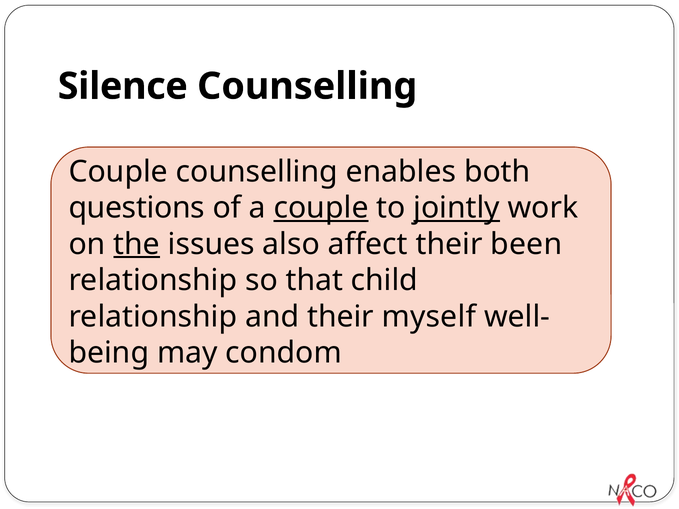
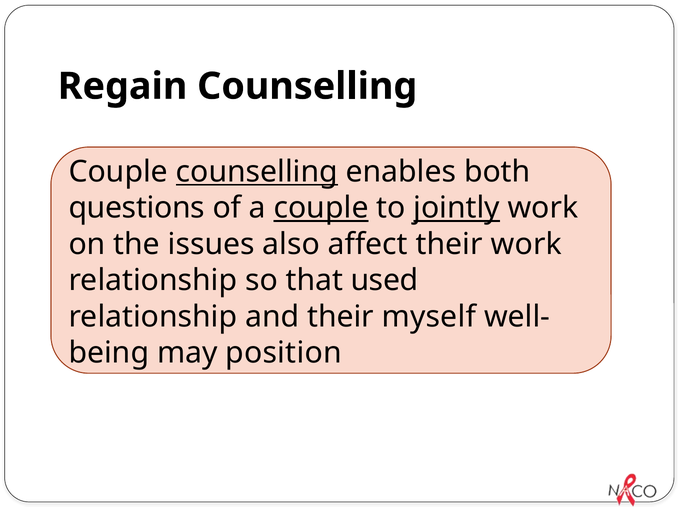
Silence: Silence -> Regain (123, 86)
counselling underline: none -> present (257, 172)
the underline: present -> none (137, 244)
their been: been -> work (526, 244)
child: child -> used (385, 280)
condom: condom -> position (284, 353)
